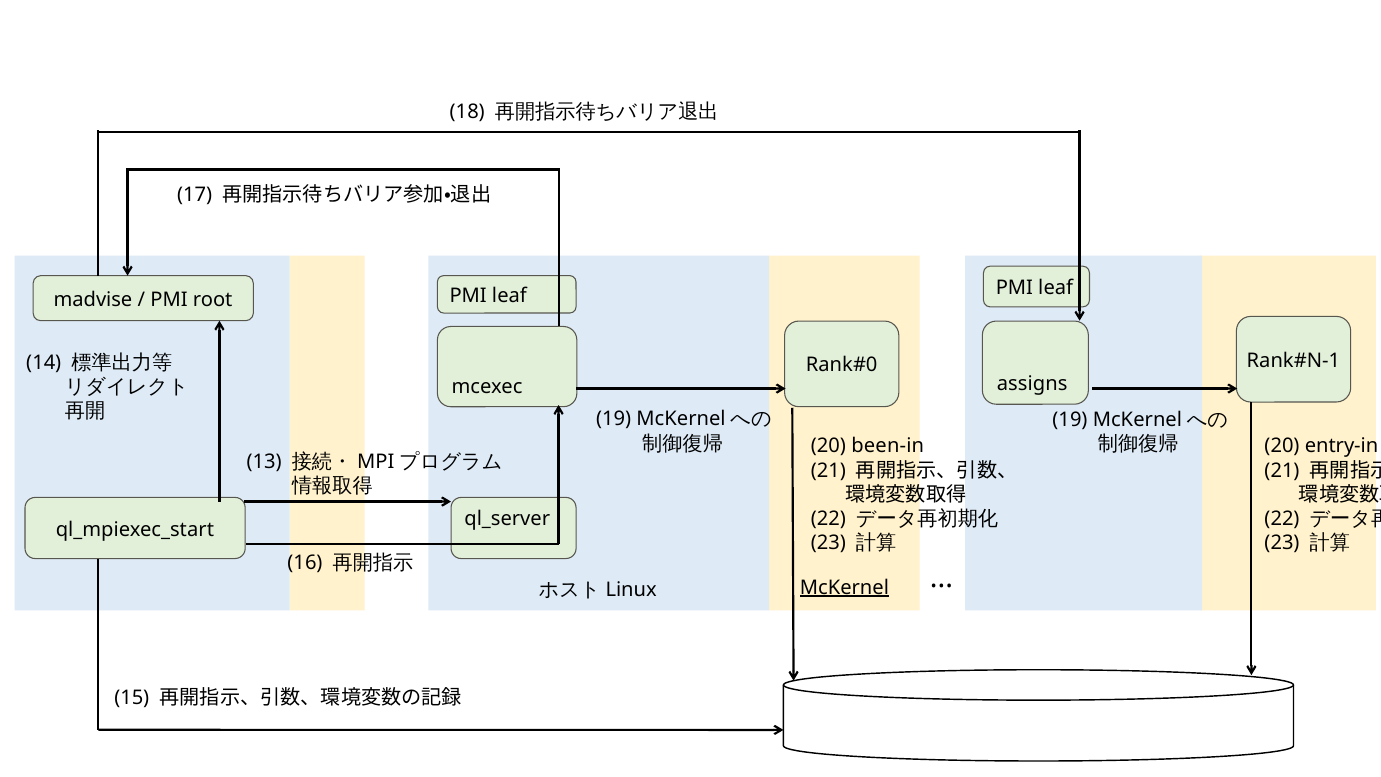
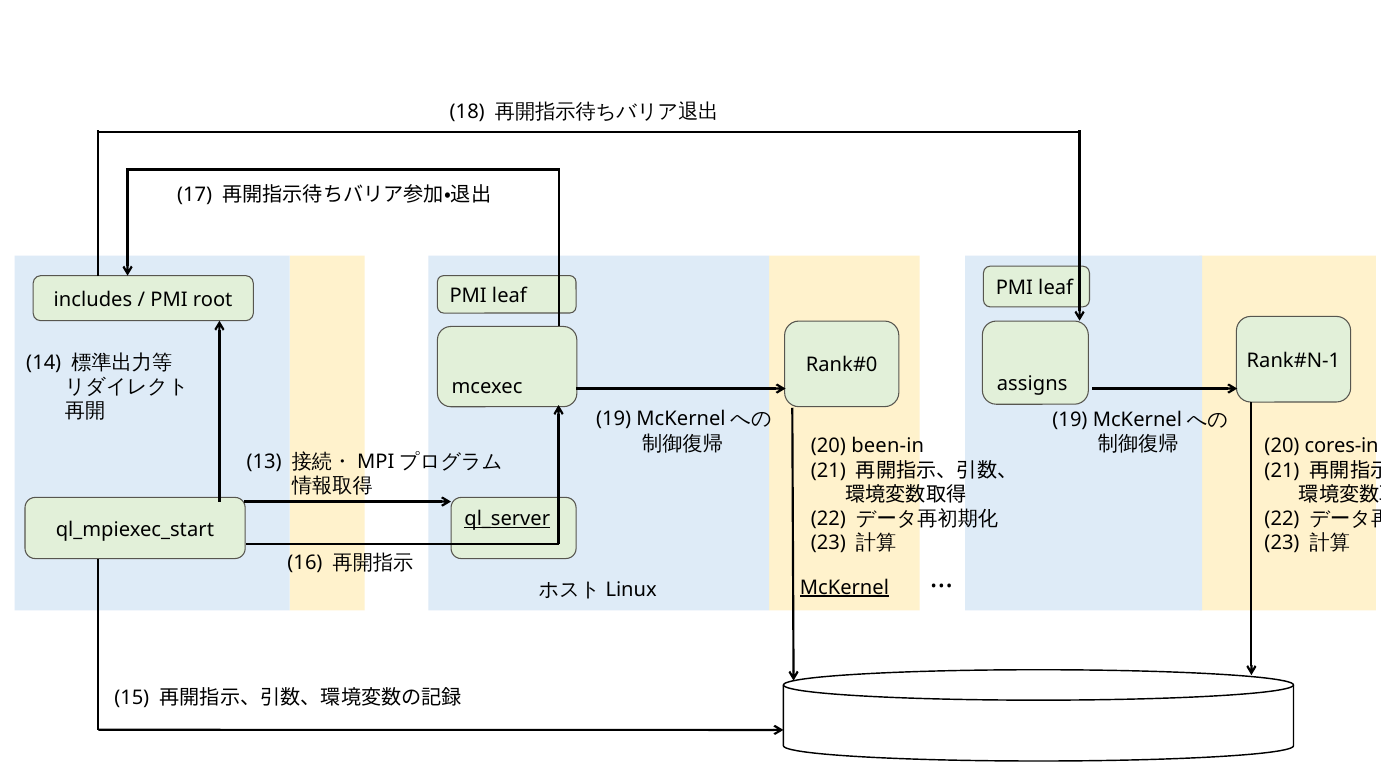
madvise: madvise -> includes (93, 299)
entry-in: entry-in -> cores-in (1342, 446)
ql_server underline: none -> present (507, 519)
